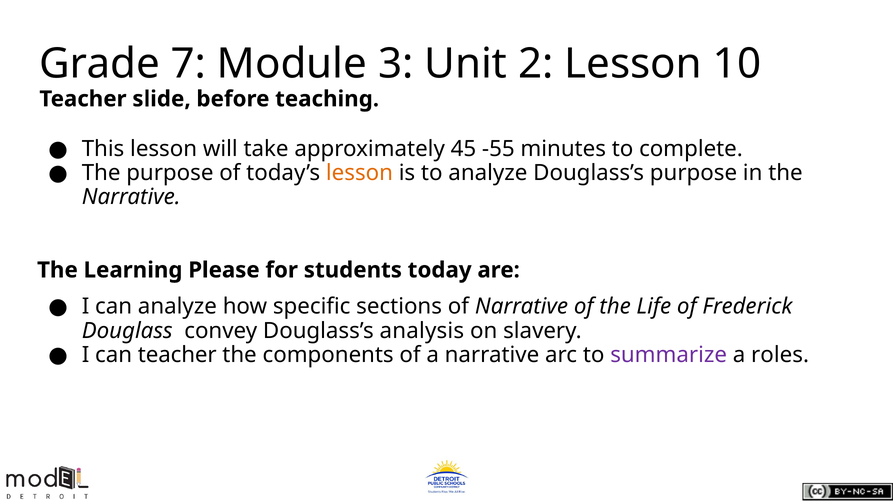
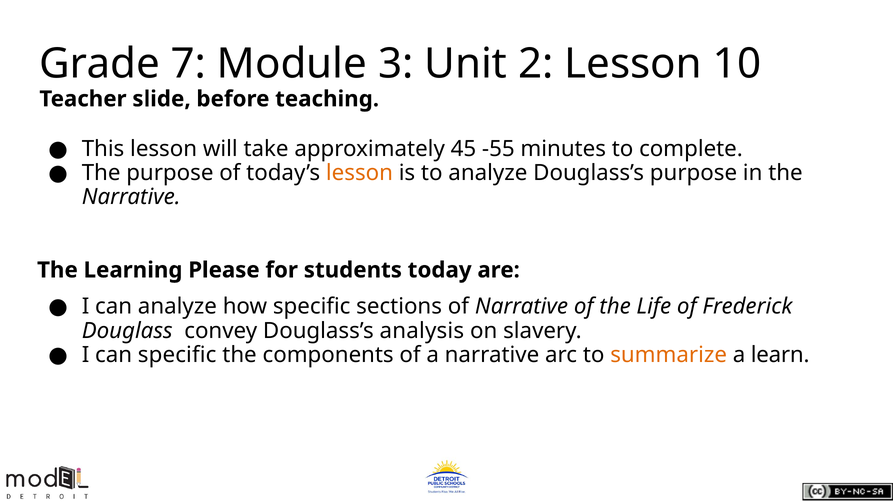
can teacher: teacher -> specific (177, 355)
summarize colour: purple -> orange (669, 355)
roles: roles -> learn (780, 355)
